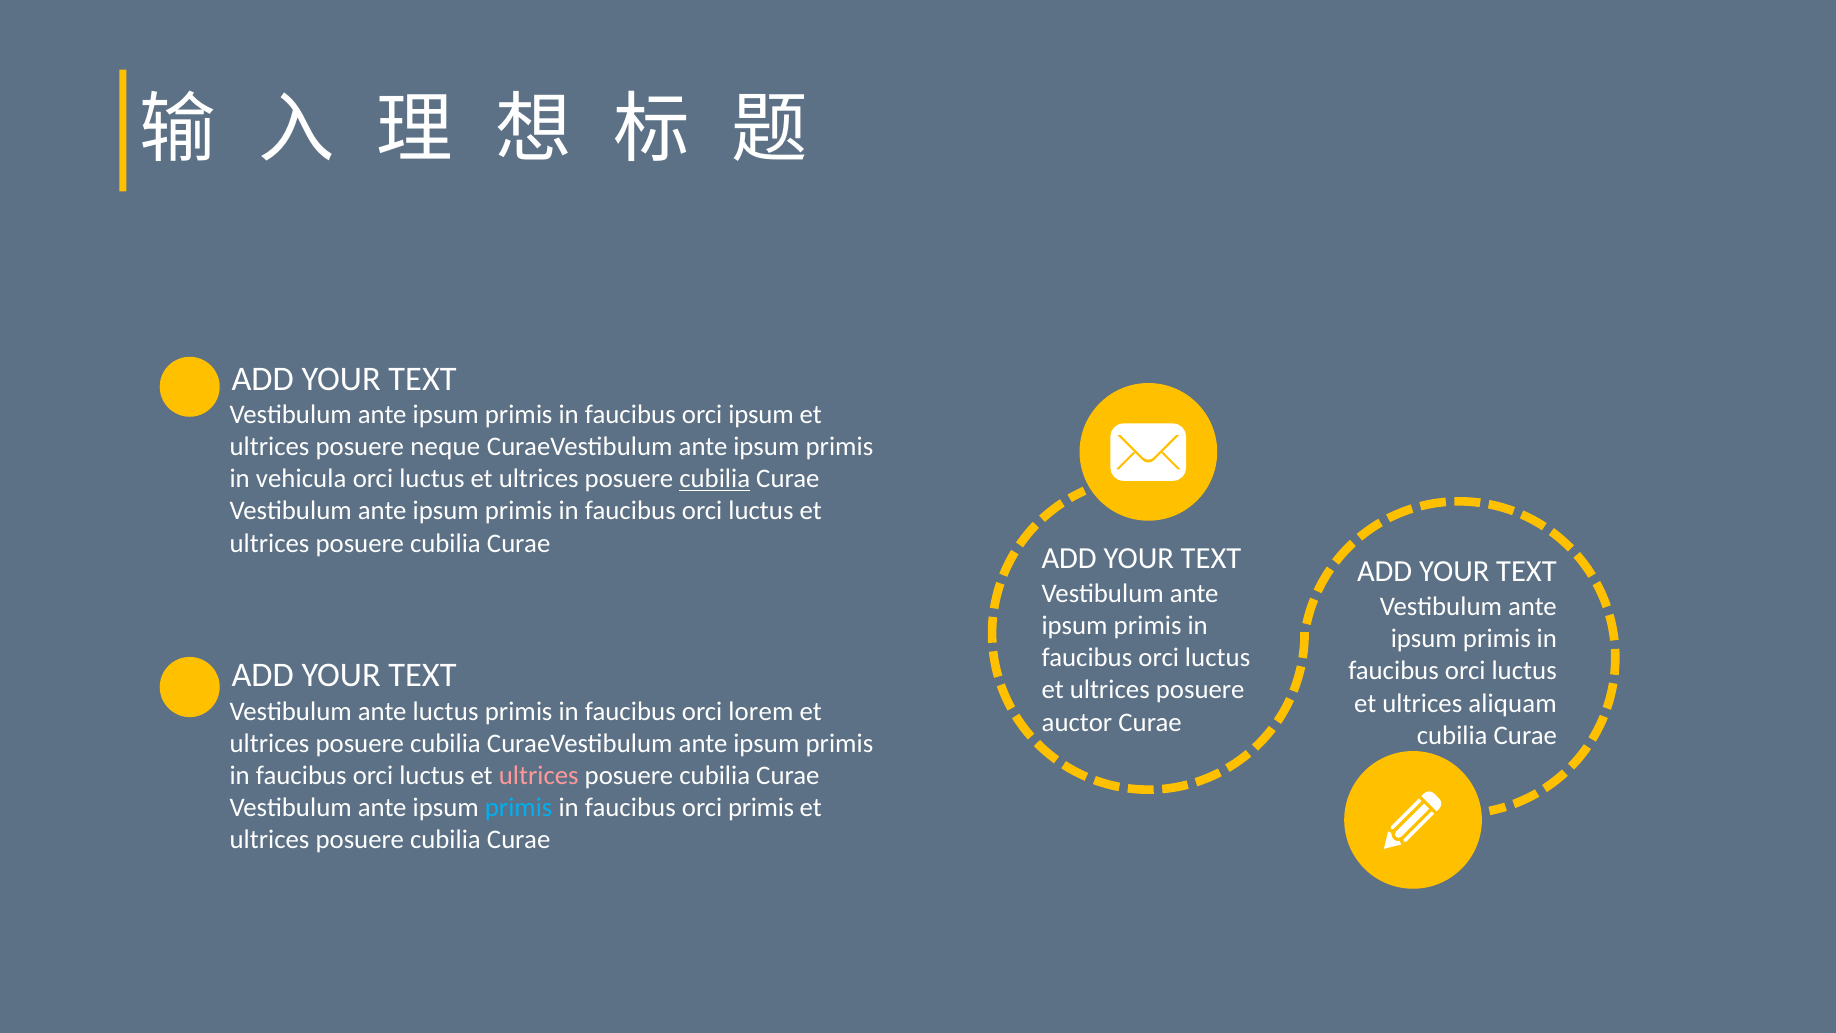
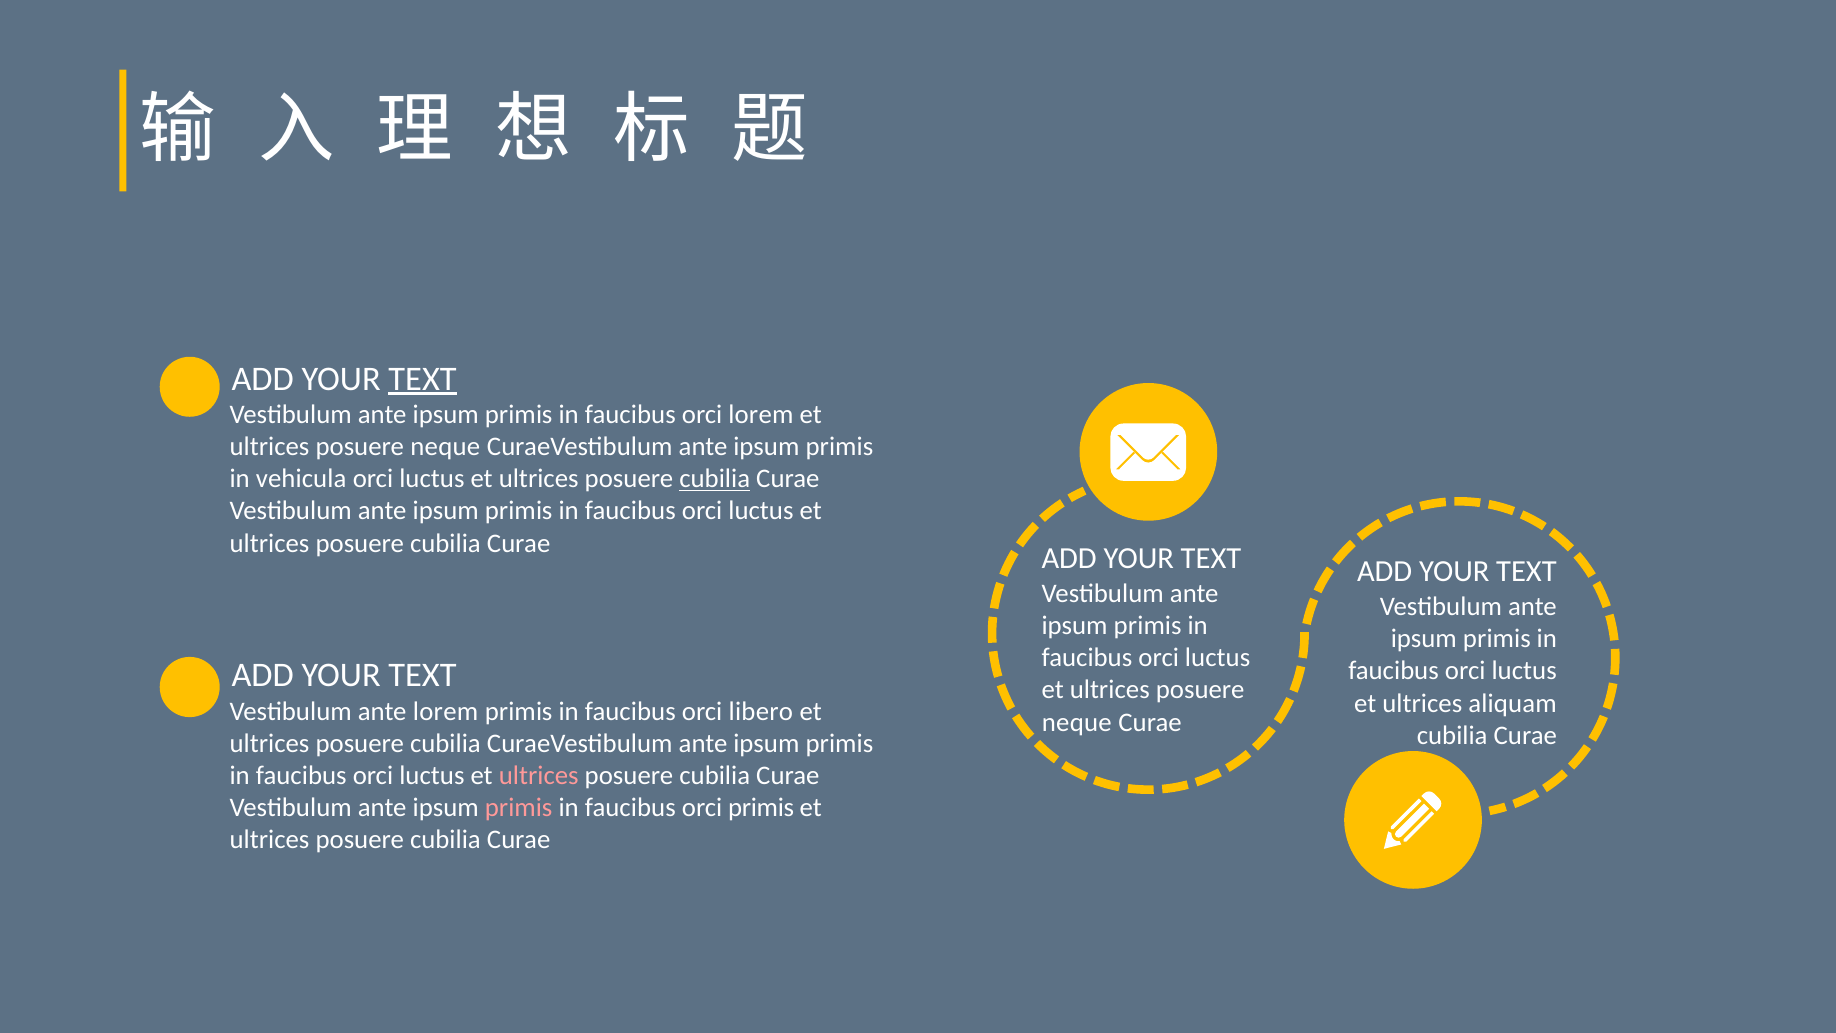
TEXT underline: none -> present (423, 379)
orci ipsum: ipsum -> lorem (761, 415)
ante luctus: luctus -> lorem (446, 711)
lorem: lorem -> libero (761, 711)
auctor: auctor -> neque (1077, 722)
primis colour: light blue -> pink (519, 807)
